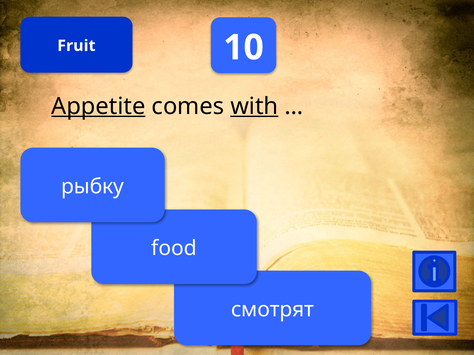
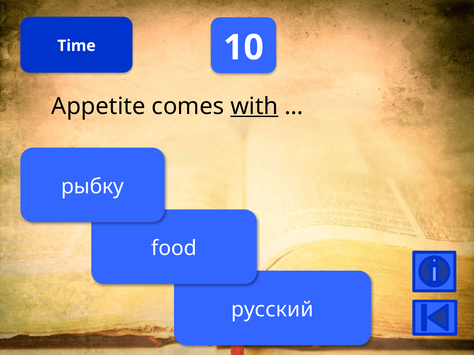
Fruit: Fruit -> Time (76, 46)
Appetite underline: present -> none (98, 106)
смотрят: смотрят -> русский (272, 310)
